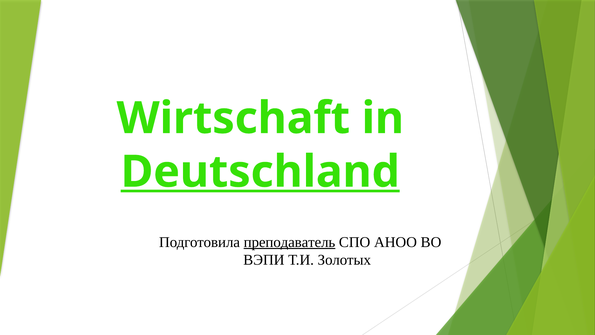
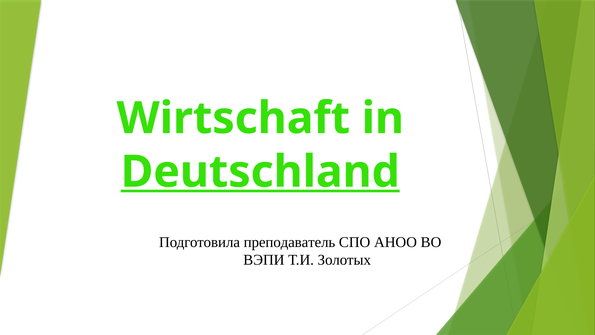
преподаватель underline: present -> none (290, 242)
